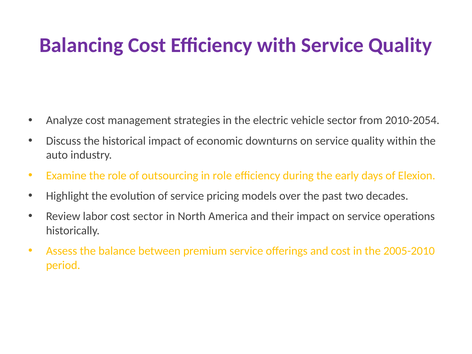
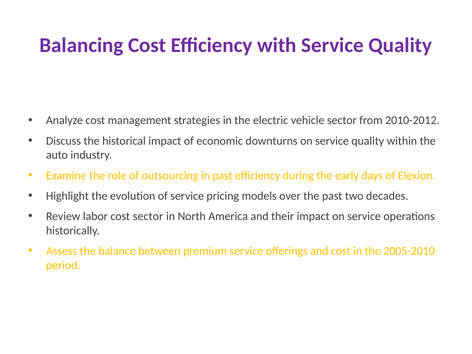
2010-2054: 2010-2054 -> 2010-2012 (412, 120)
in role: role -> past (222, 175)
